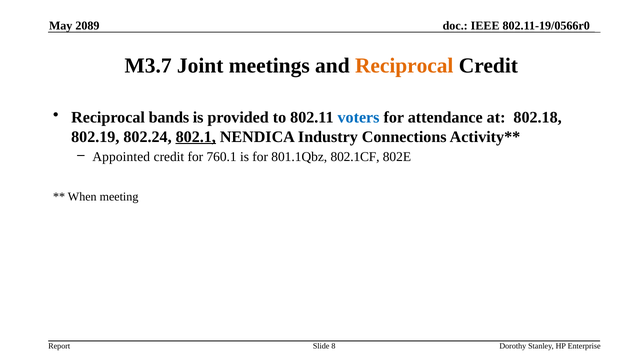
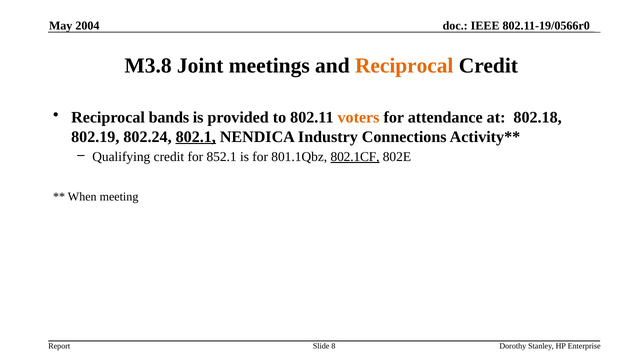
2089: 2089 -> 2004 (87, 26)
M3.7: M3.7 -> M3.8 (148, 66)
voters colour: blue -> orange (359, 118)
Appointed: Appointed -> Qualifying (121, 157)
760.1: 760.1 -> 852.1 (222, 157)
802.1CF underline: none -> present (355, 157)
